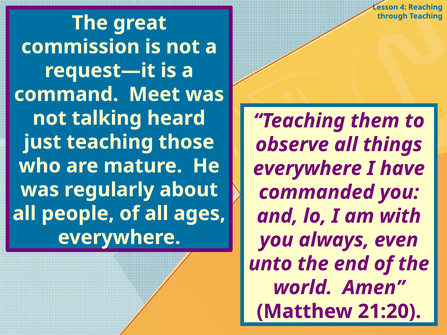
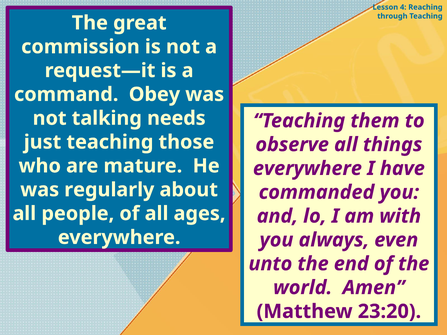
Meet: Meet -> Obey (154, 94)
heard: heard -> needs (176, 118)
21:20: 21:20 -> 23:20 (389, 312)
